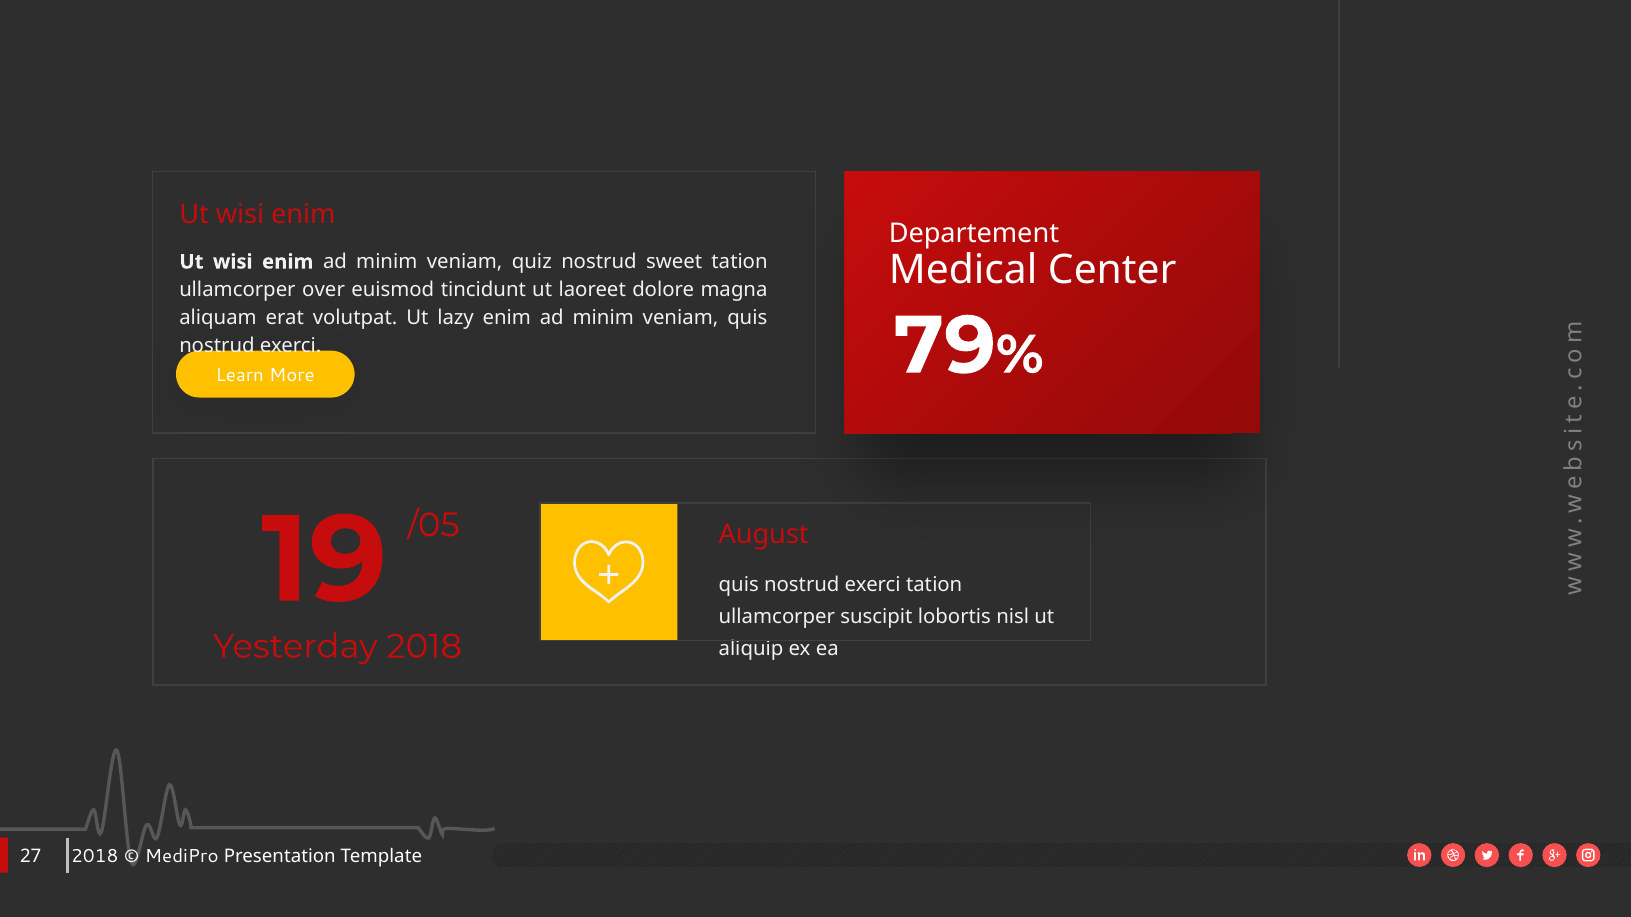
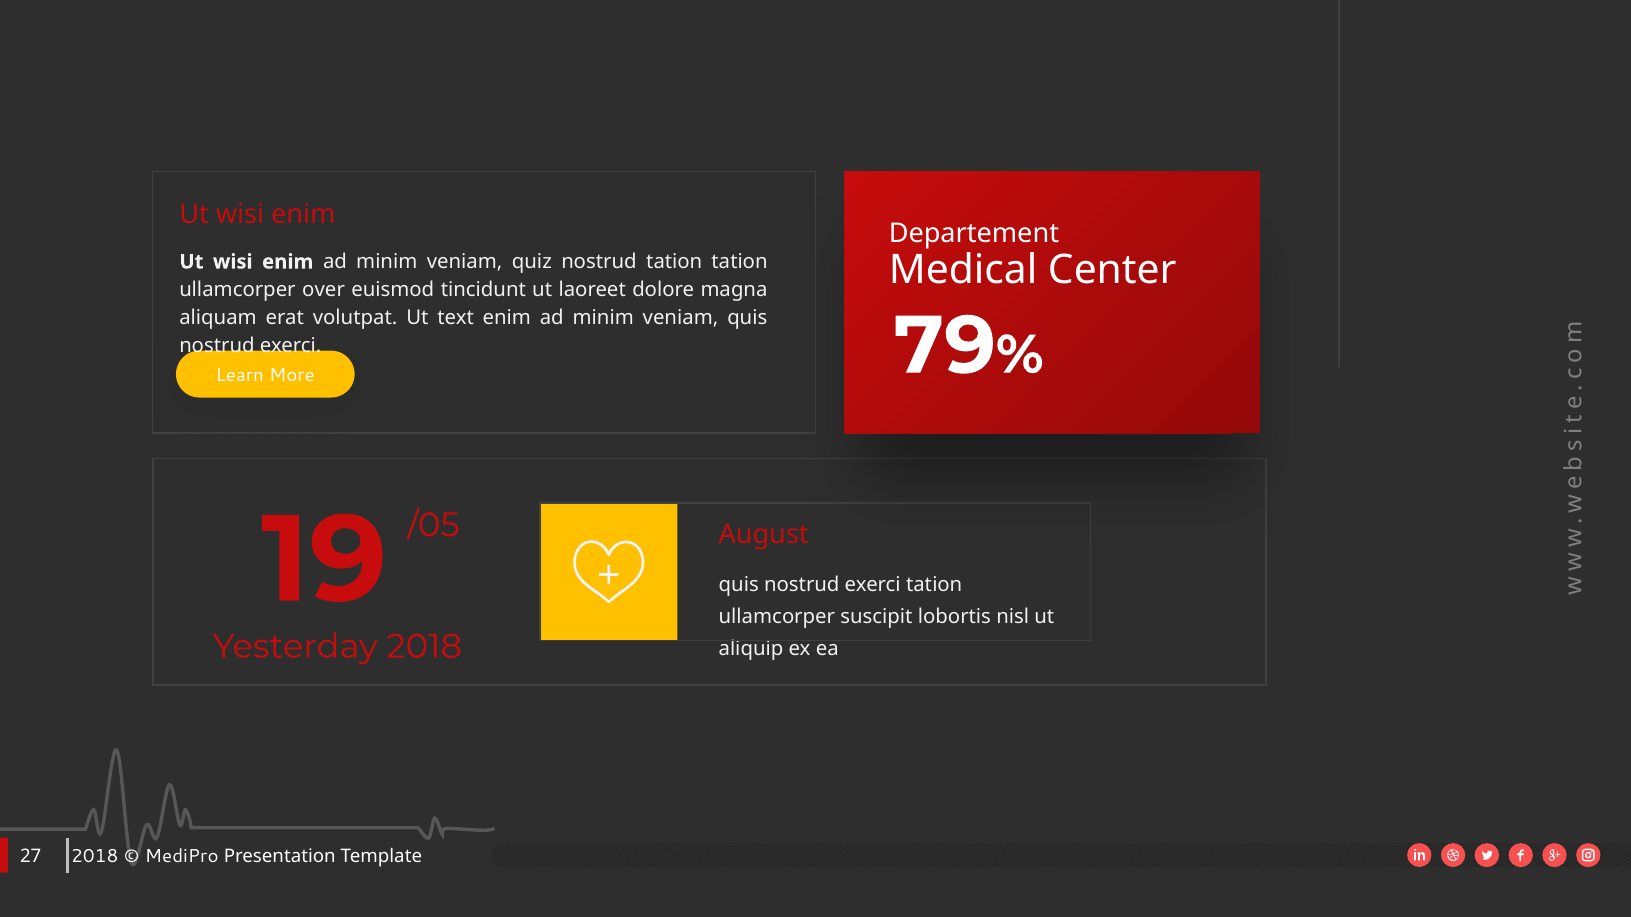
nostrud sweet: sweet -> tation (674, 262)
lazy: lazy -> text (456, 318)
